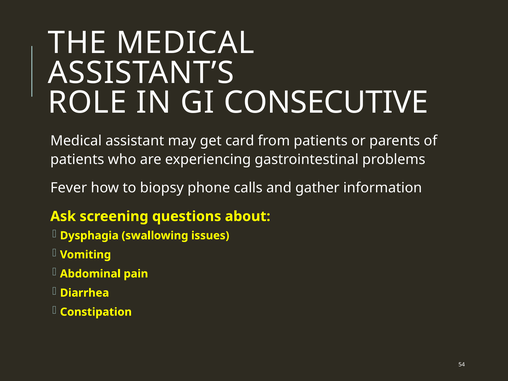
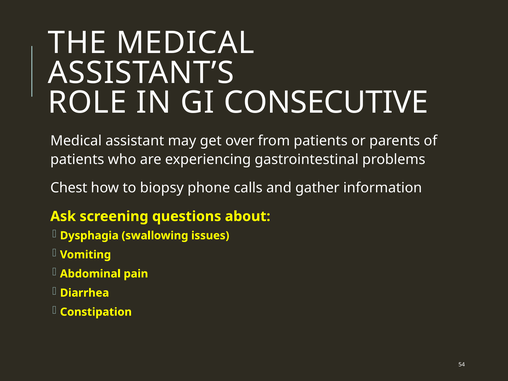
card: card -> over (240, 141)
Fever: Fever -> Chest (69, 188)
